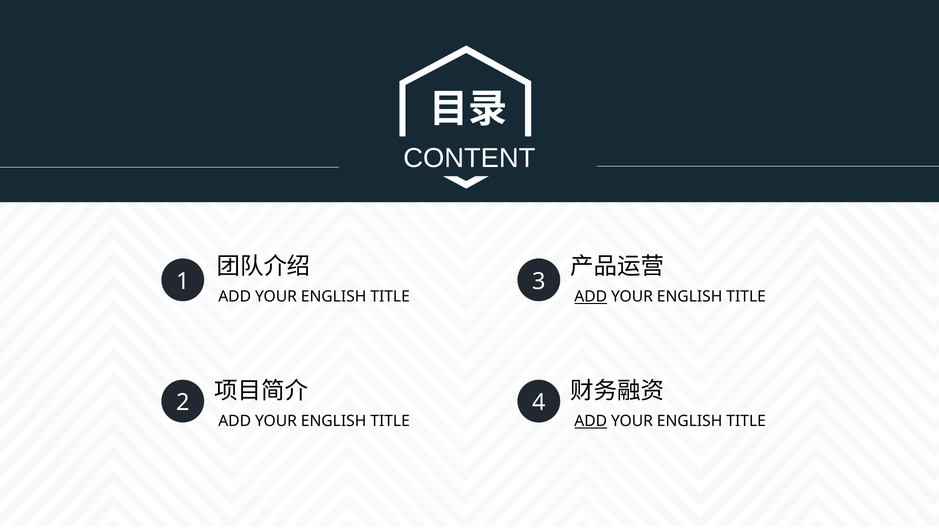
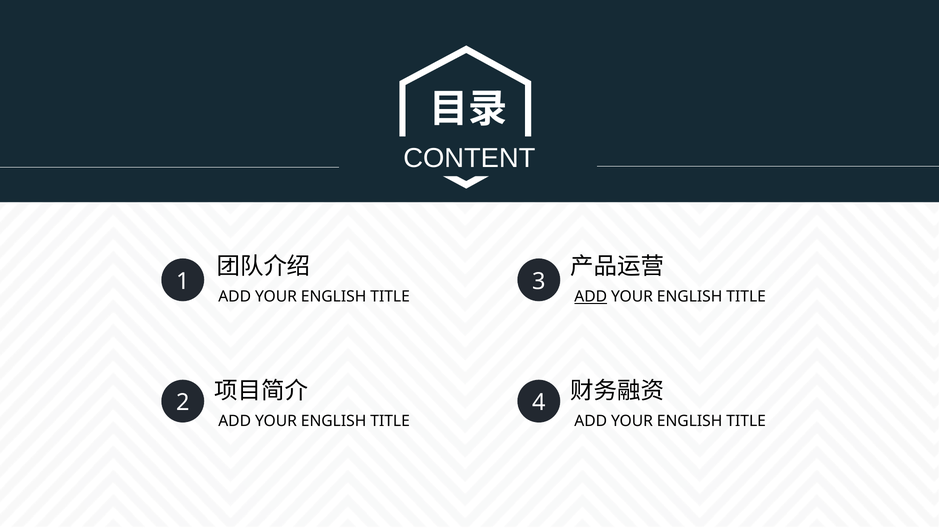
ADD underline: present -> none (591, 421)
